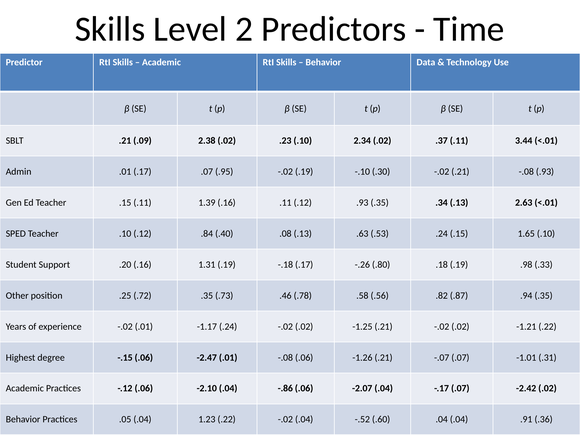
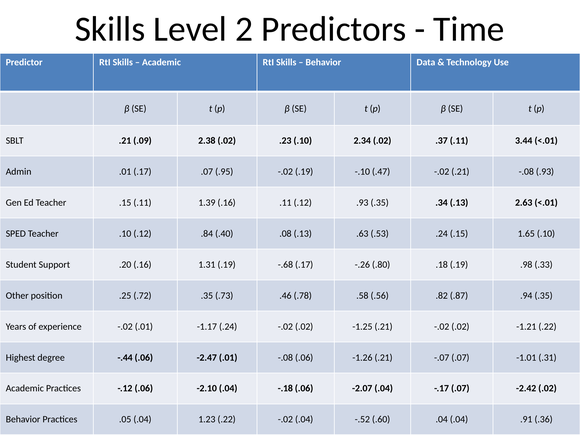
.30: .30 -> .47 (381, 172)
-.18: -.18 -> -.68 (285, 265)
-.15: -.15 -> -.44 (125, 358)
-.86: -.86 -> -.18 (285, 388)
